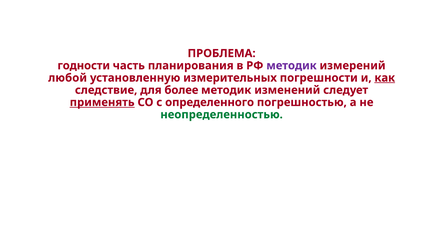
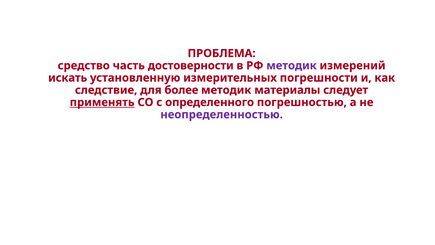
годности: годности -> средство (84, 66)
планирования: планирования -> достоверности (191, 66)
любой: любой -> искать (68, 78)
как underline: present -> none (385, 78)
изменений: изменений -> материалы (287, 90)
неопределенностью colour: green -> purple (222, 114)
